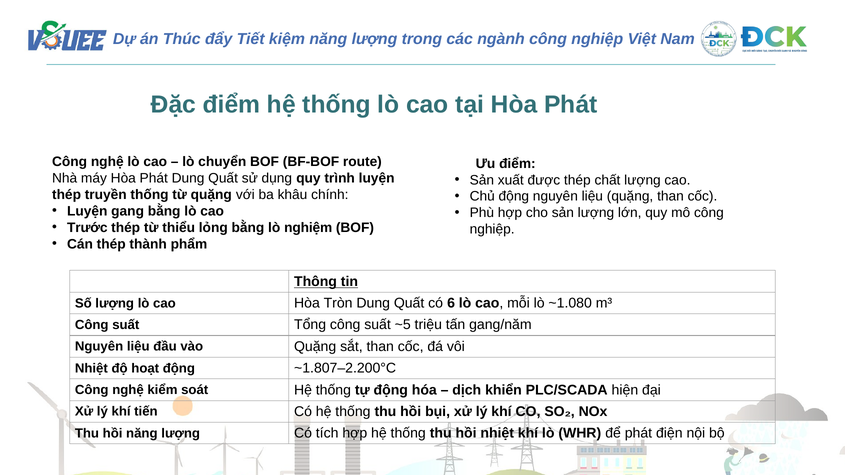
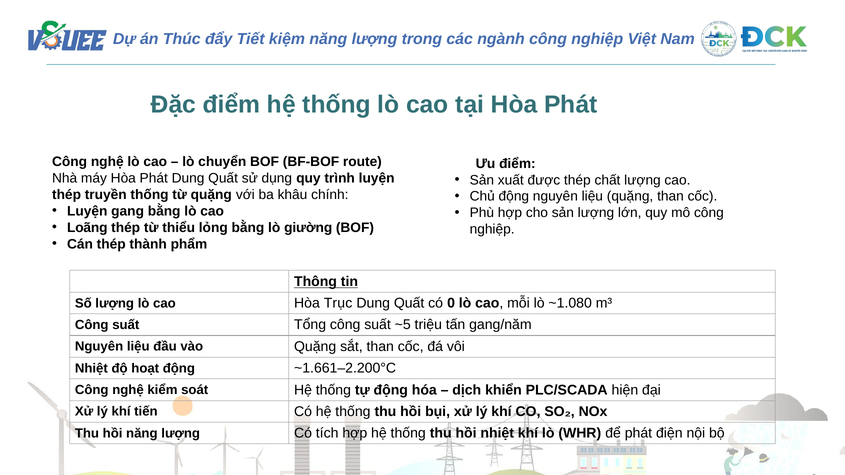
Trước: Trước -> Loãng (87, 228)
nghiệm: nghiệm -> giường (308, 228)
Tròn: Tròn -> Trục (338, 303)
6: 6 -> 0 (451, 303)
~1.807–2.200°C: ~1.807–2.200°C -> ~1.661–2.200°C (345, 368)
